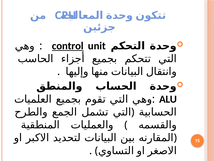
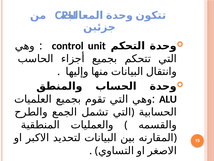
control underline: present -> none (68, 46)
